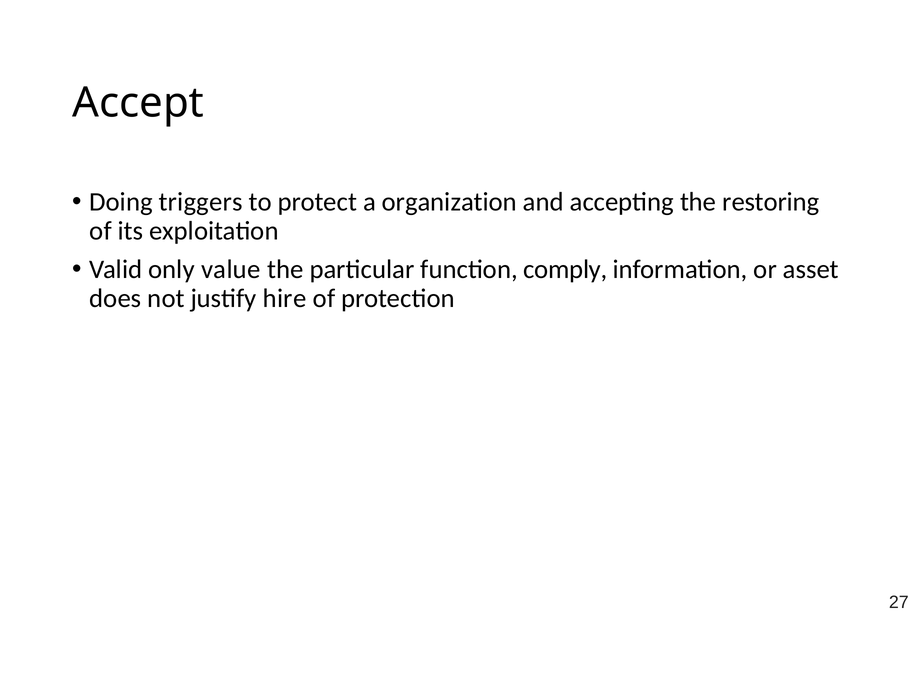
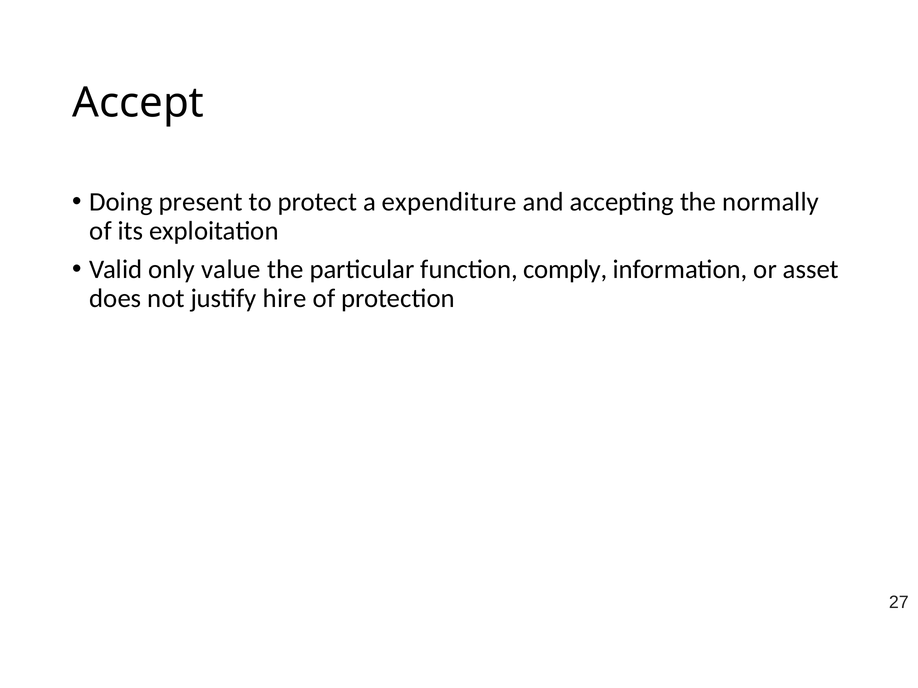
triggers: triggers -> present (201, 202)
organization: organization -> expenditure (449, 202)
restoring: restoring -> normally (771, 202)
